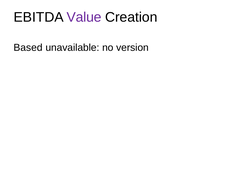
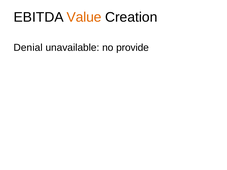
Value colour: purple -> orange (84, 17)
Based: Based -> Denial (28, 48)
version: version -> provide (133, 48)
